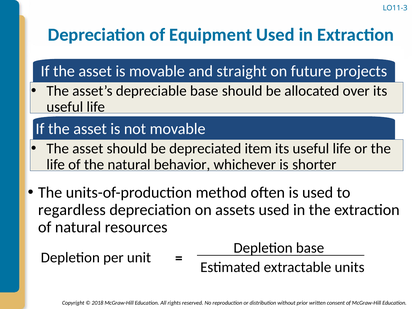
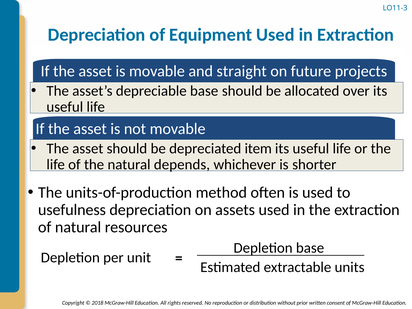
behavior: behavior -> depends (182, 165)
regardless: regardless -> usefulness (72, 210)
